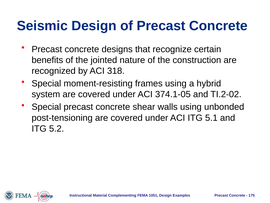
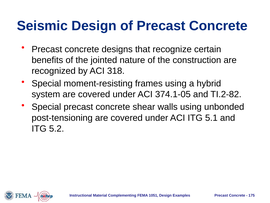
TI.2-02: TI.2-02 -> TI.2-82 (226, 94)
